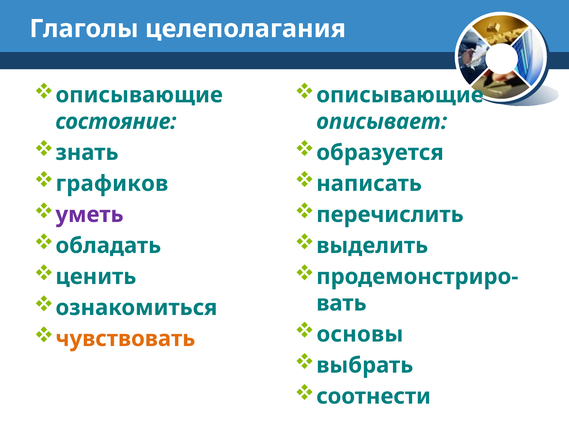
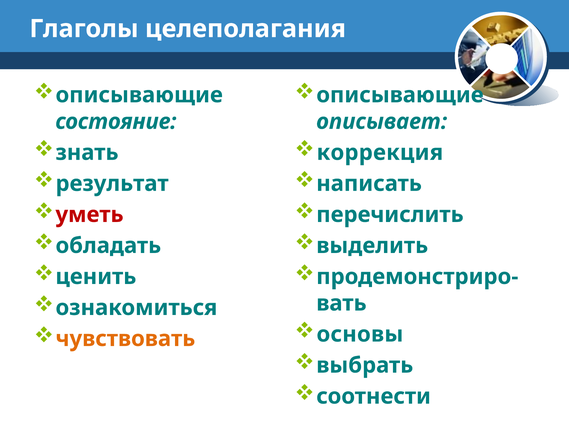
образуется: образуется -> коррекция (380, 152)
графиков: графиков -> результат (112, 183)
уметь colour: purple -> red (90, 214)
